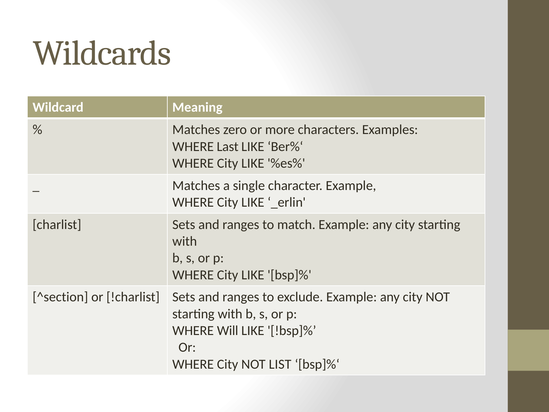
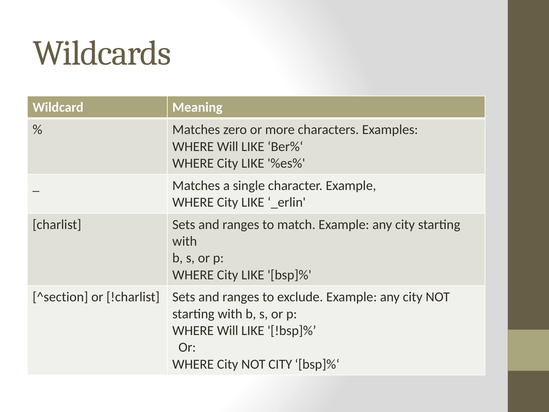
Last: Last -> Will (228, 146)
NOT LIST: LIST -> CITY (280, 364)
